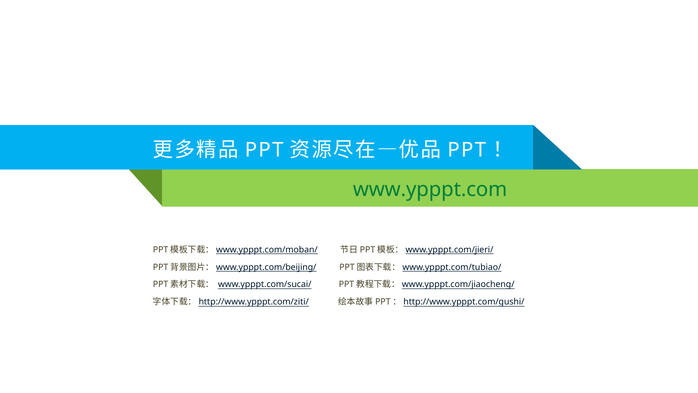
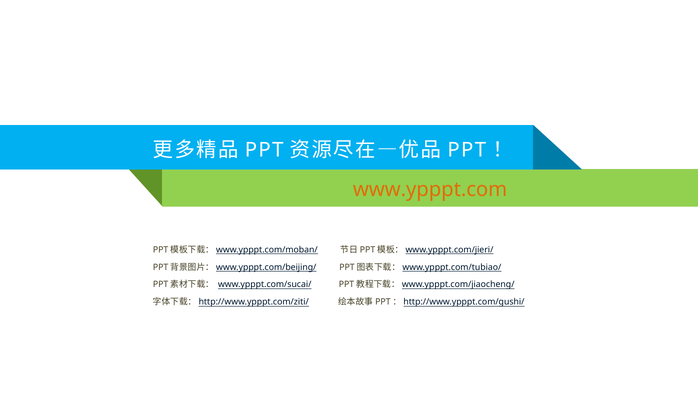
www.ypppt.com colour: green -> orange (430, 189)
